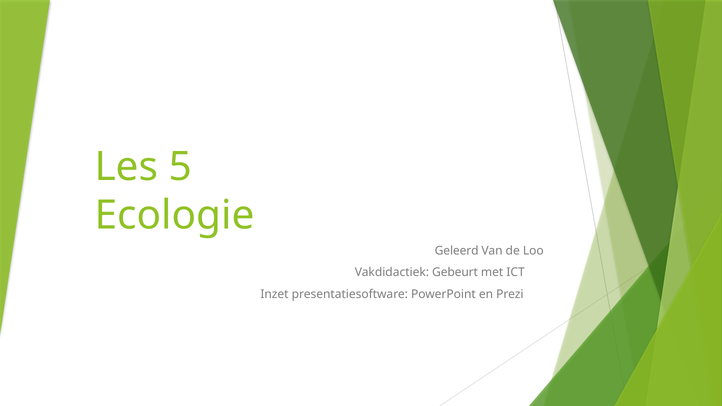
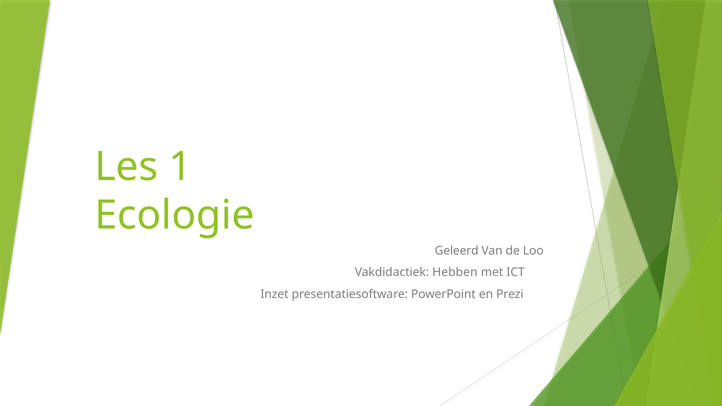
5: 5 -> 1 (180, 167)
Gebeurt: Gebeurt -> Hebben (455, 273)
